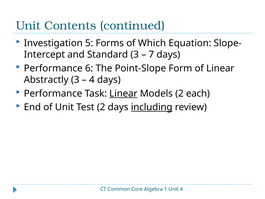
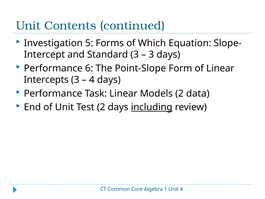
7: 7 -> 3 (151, 55)
Abstractly: Abstractly -> Intercepts (46, 80)
Linear underline: present -> none (123, 93)
each: each -> data (198, 93)
